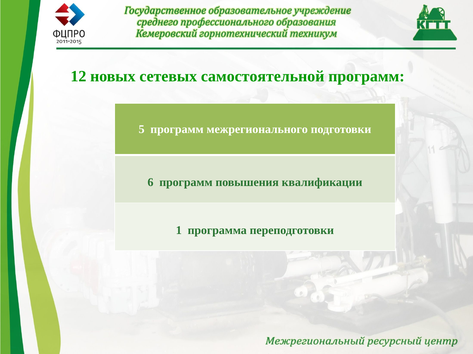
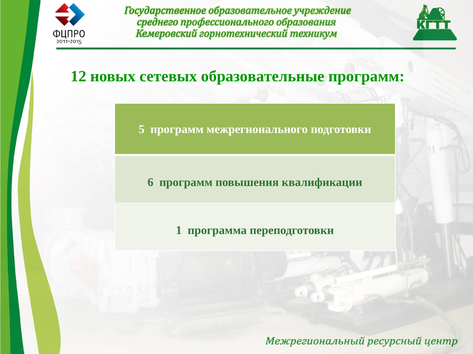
самостоятельной: самостоятельной -> образовательные (263, 76)
